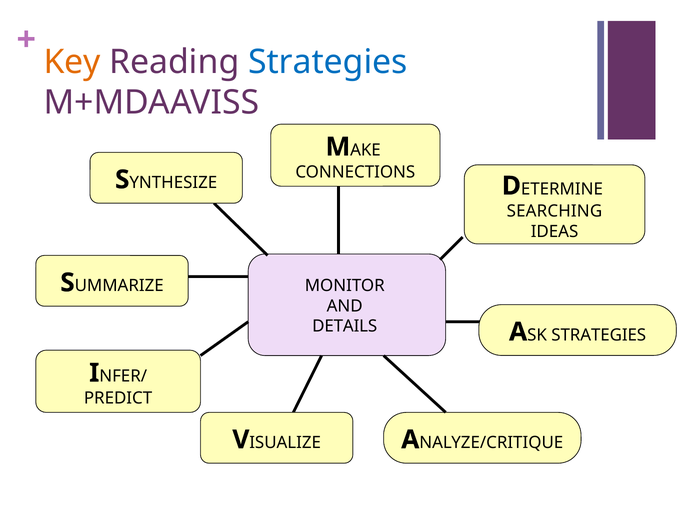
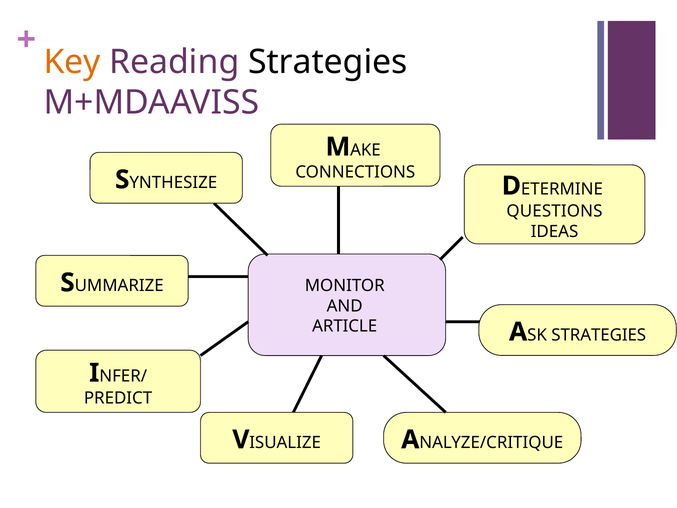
Strategies colour: blue -> black (328, 62)
SEARCHING: SEARCHING -> QUESTIONS (554, 211)
DETAILS: DETAILS -> ARTICLE (345, 326)
